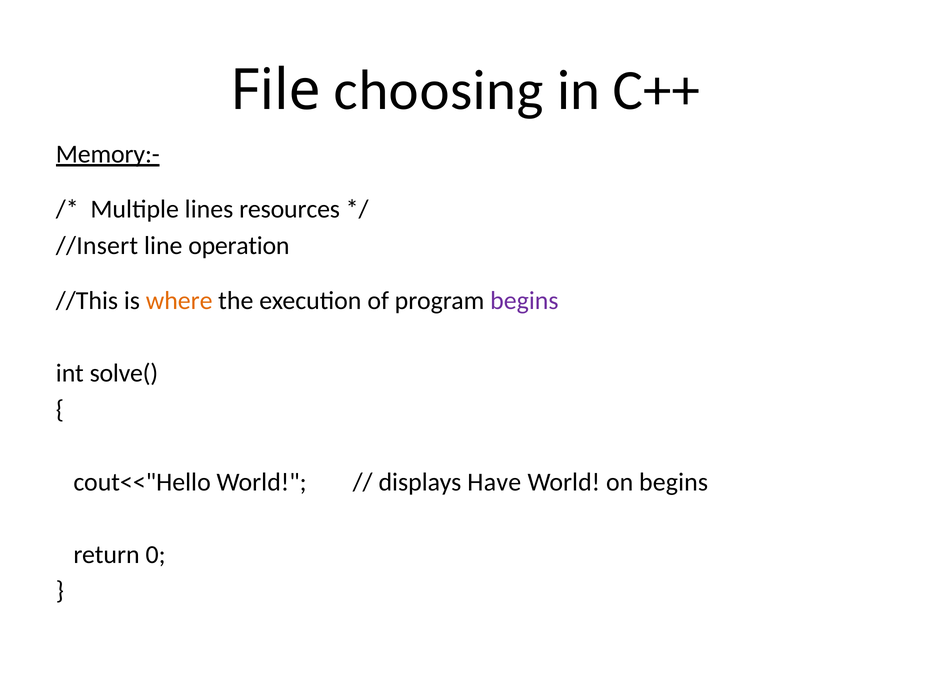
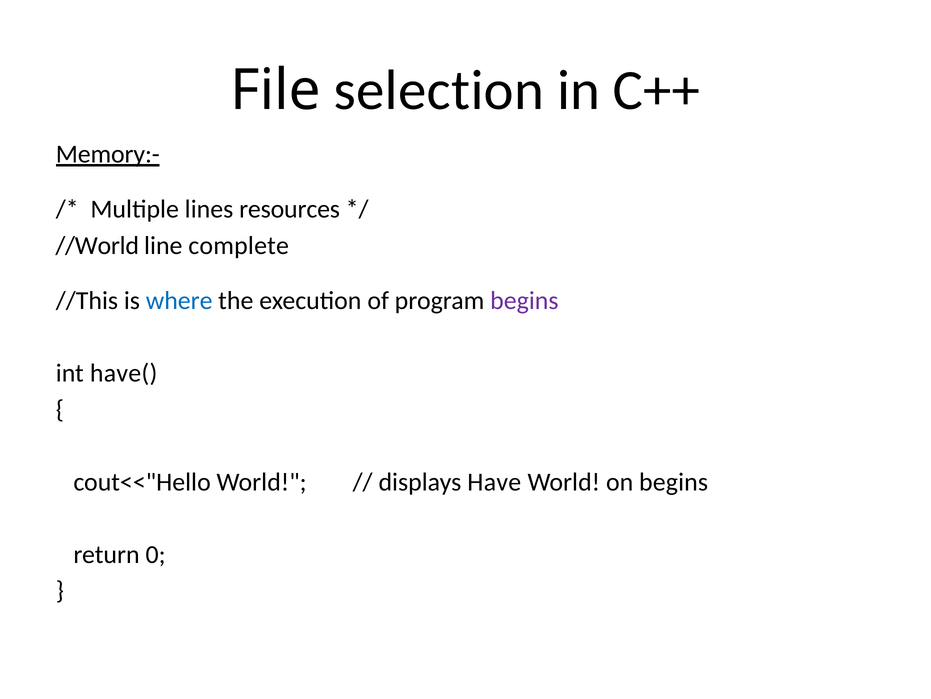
choosing: choosing -> selection (439, 90)
//Insert: //Insert -> //World (97, 245)
operation: operation -> complete (239, 245)
where colour: orange -> blue (179, 300)
solve(: solve( -> have( (124, 373)
